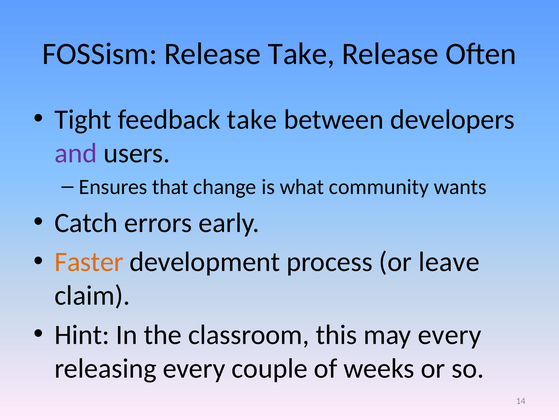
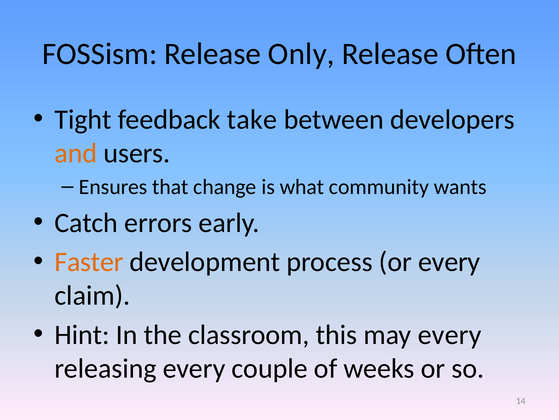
Release Take: Take -> Only (301, 54)
and colour: purple -> orange (76, 153)
or leave: leave -> every (449, 262)
